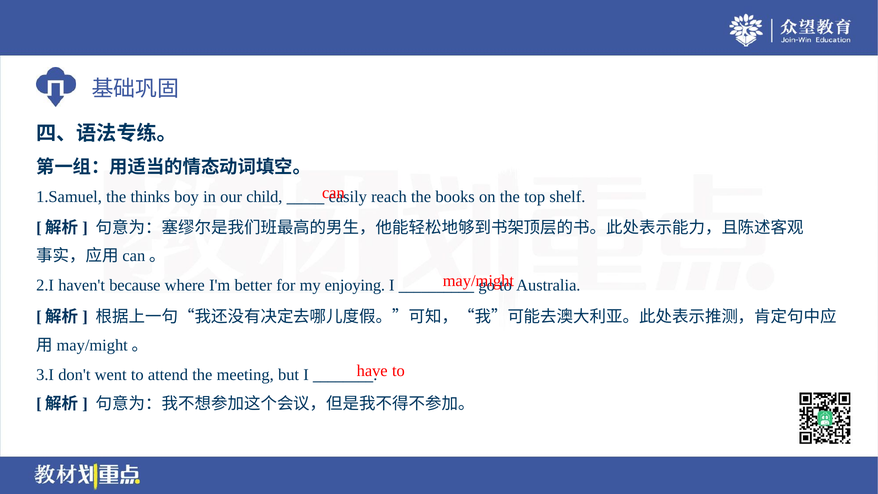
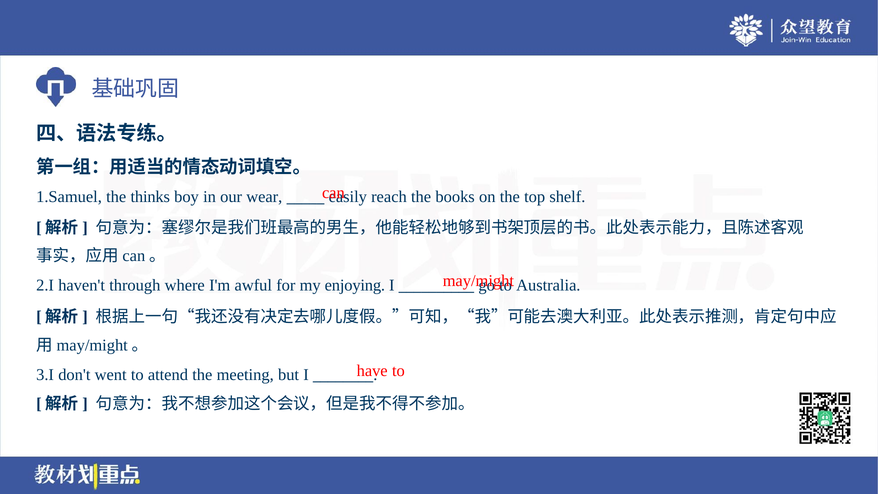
child: child -> wear (264, 197)
because: because -> through (135, 285)
better: better -> awful (253, 285)
